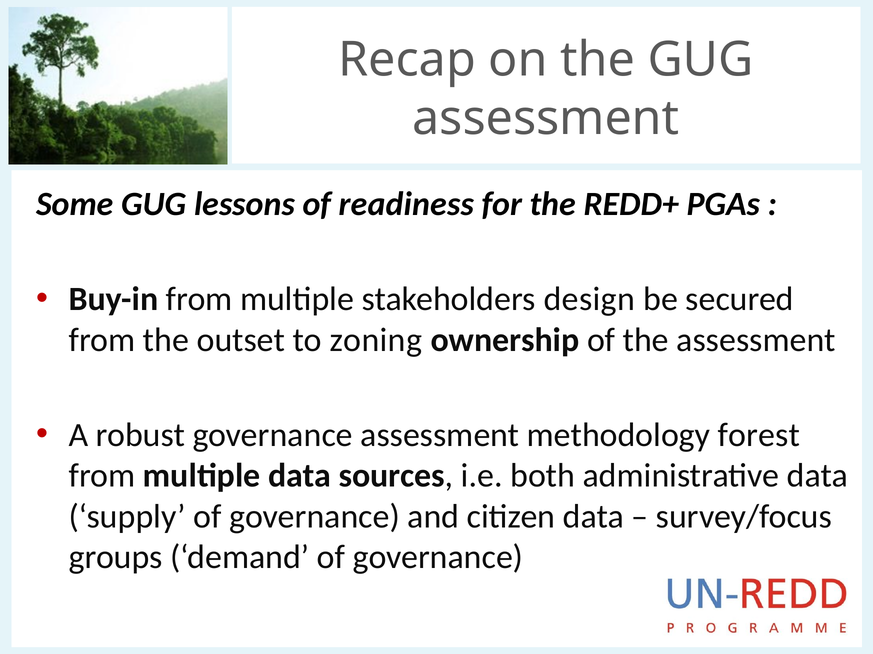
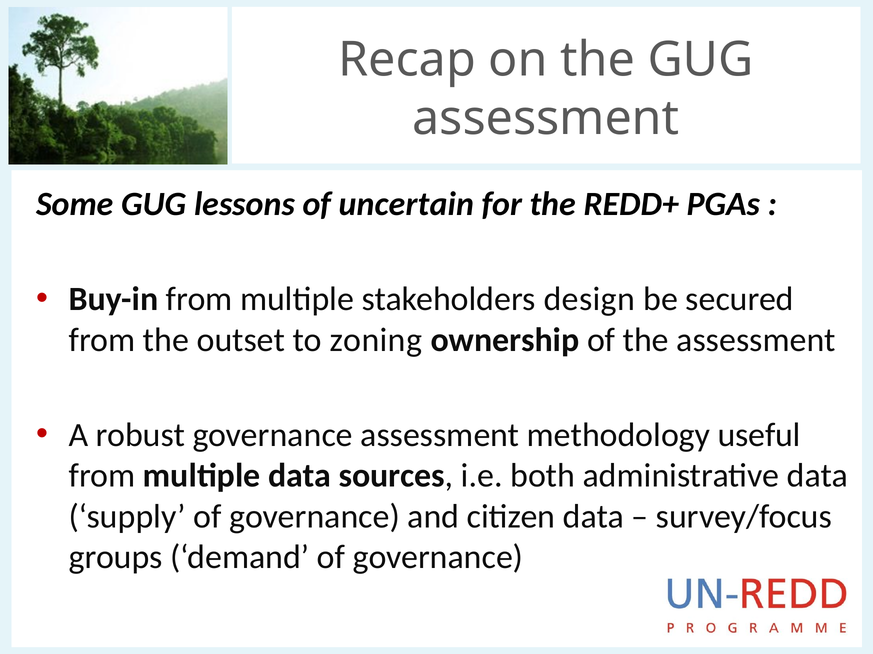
readiness: readiness -> uncertain (406, 204)
forest: forest -> useful (759, 435)
